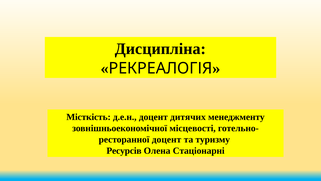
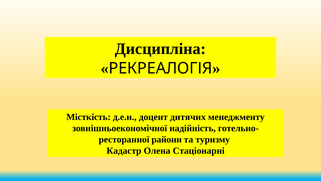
місцевості: місцевості -> надійність (193, 128)
доцент: доцент -> райони (167, 139)
Ресурсів: Ресурсів -> Кадастр (124, 150)
